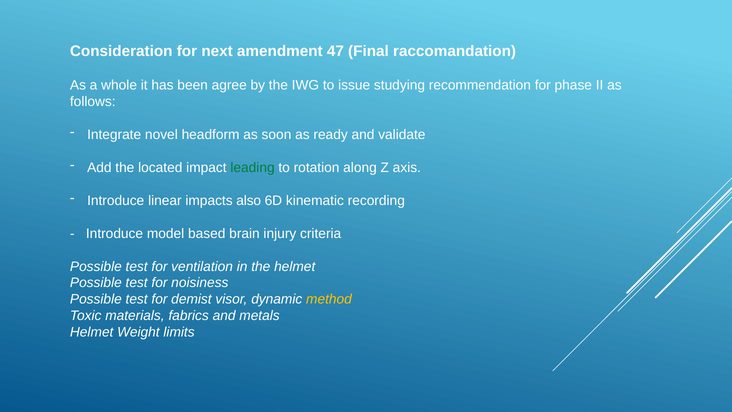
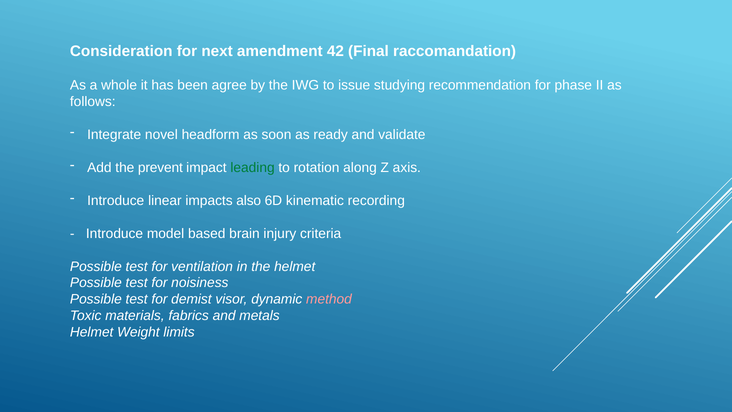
47: 47 -> 42 (335, 51)
located: located -> prevent (160, 167)
method colour: yellow -> pink (329, 299)
